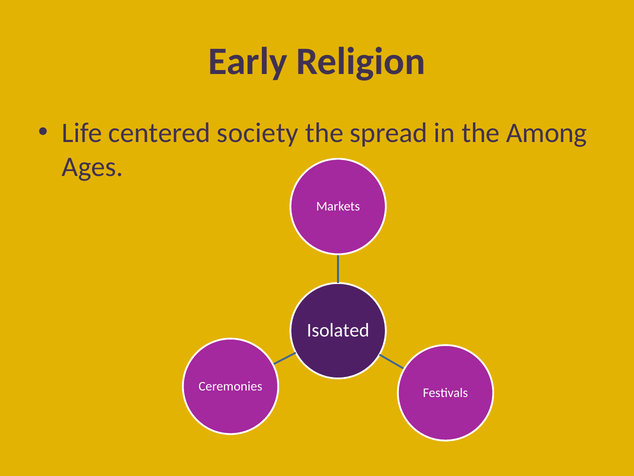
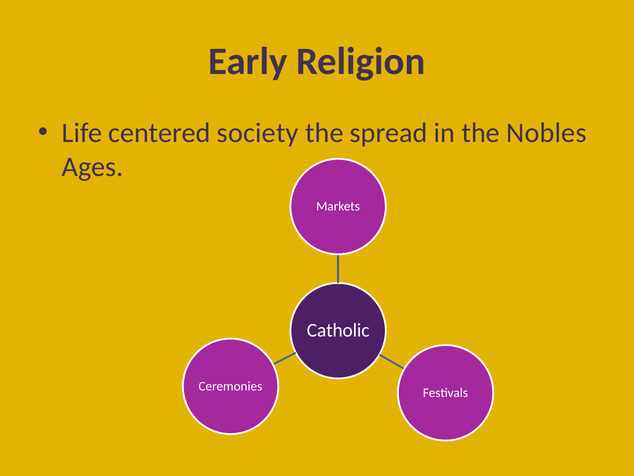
Among: Among -> Nobles (546, 133)
Isolated: Isolated -> Catholic (338, 330)
